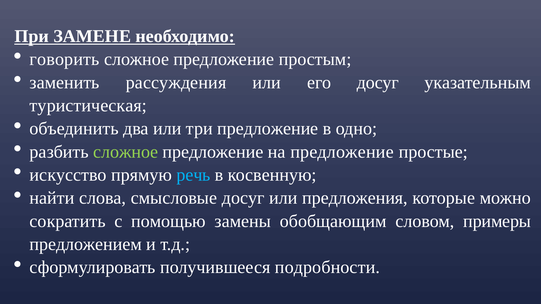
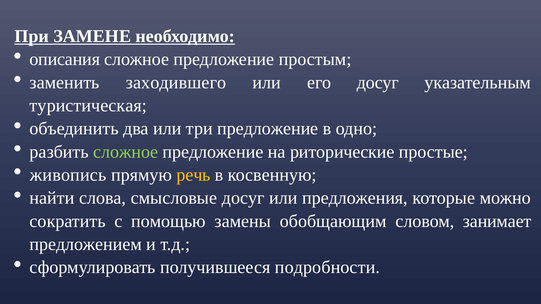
говорить: говорить -> описания (65, 59)
рассуждения: рассуждения -> заходившего (176, 82)
на предложение: предложение -> риторические (342, 152)
искусство: искусство -> живопись (68, 175)
речь colour: light blue -> yellow (194, 175)
примеры: примеры -> занимает (497, 221)
